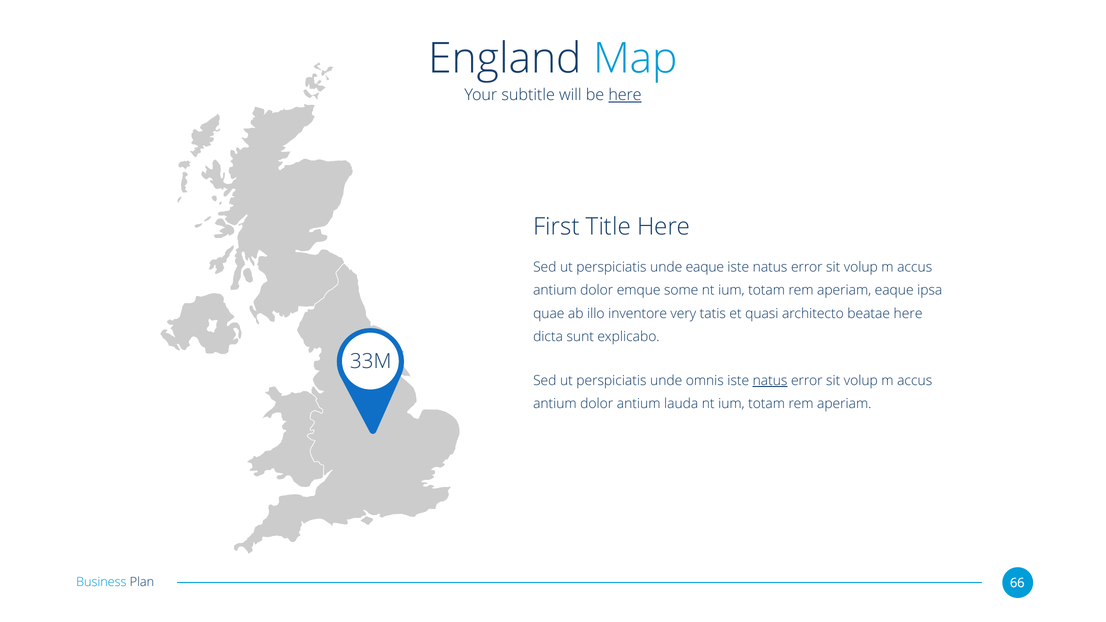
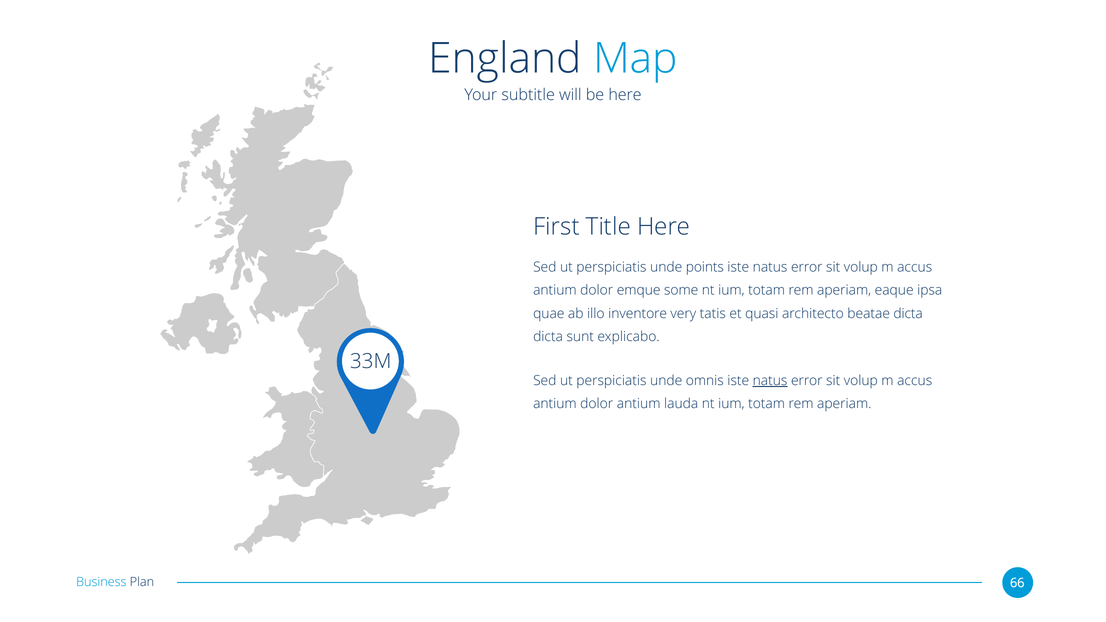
here underline: present -> none (625, 95)
unde eaque: eaque -> points (705, 267)
beatae here: here -> dicta (908, 314)
